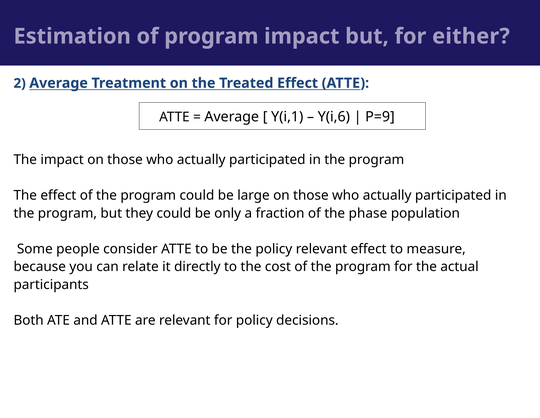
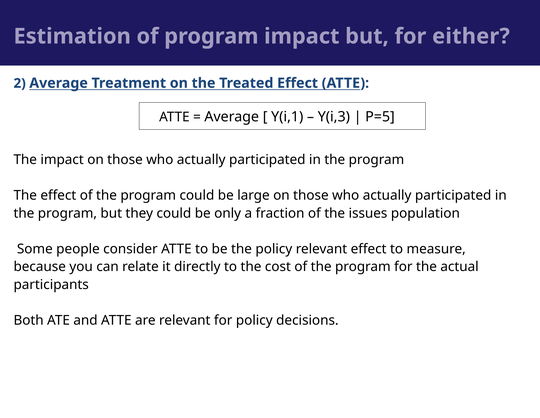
Y(i,6: Y(i,6 -> Y(i,3 (334, 117)
P=9: P=9 -> P=5 (380, 117)
phase: phase -> issues (368, 213)
